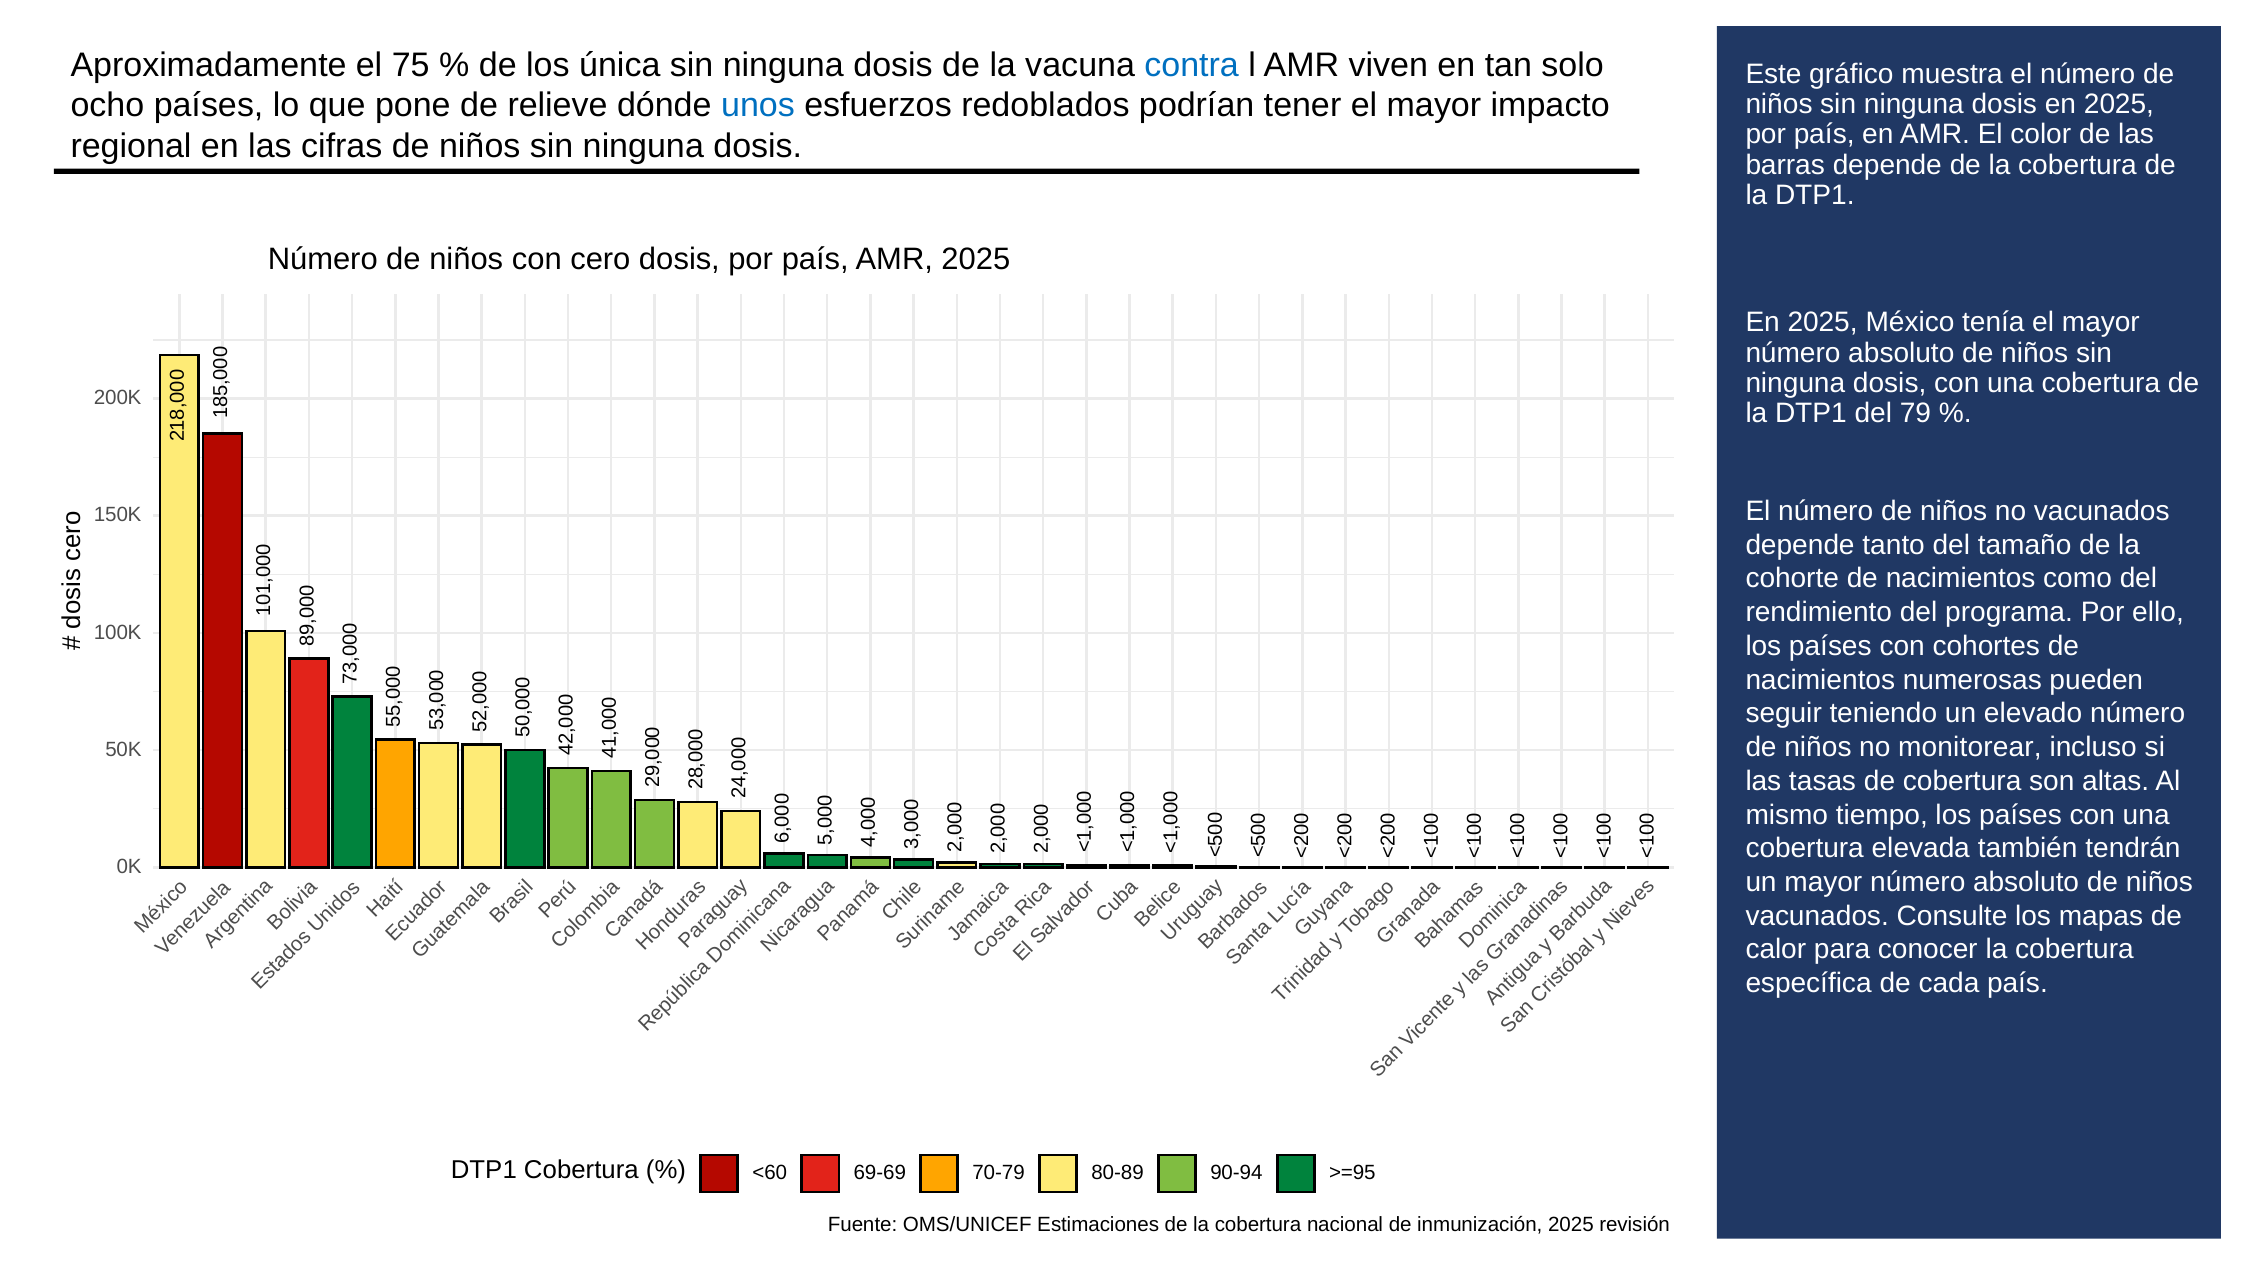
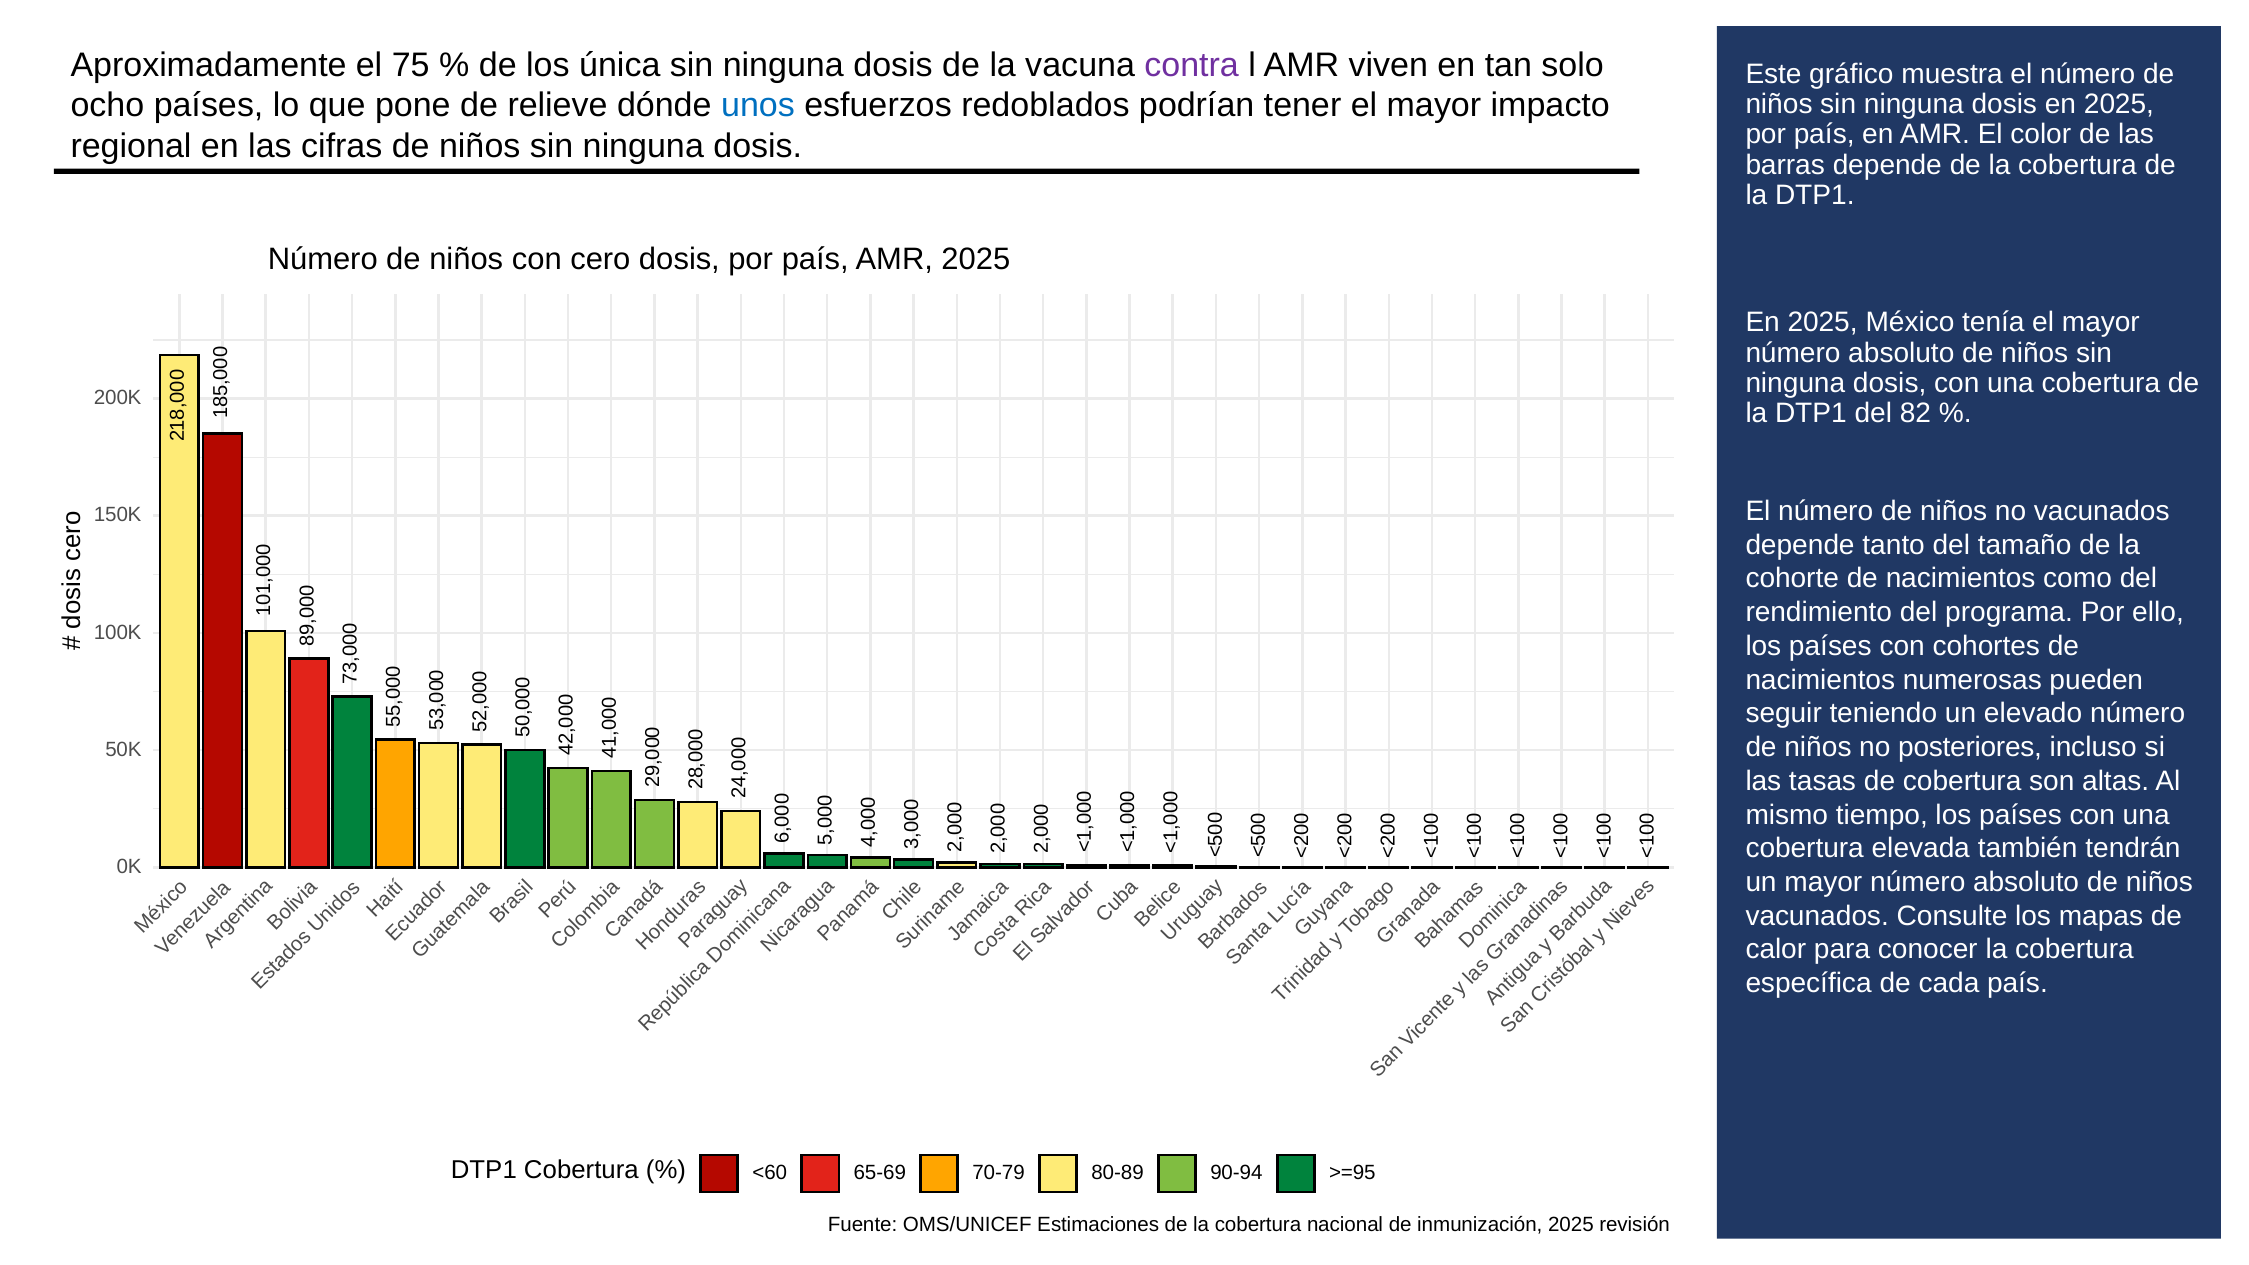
contra colour: blue -> purple (1192, 65)
79: 79 -> 82 (1915, 413)
monitorear: monitorear -> posteriores (1970, 747)
69-69: 69-69 -> 65-69 (880, 1173)
